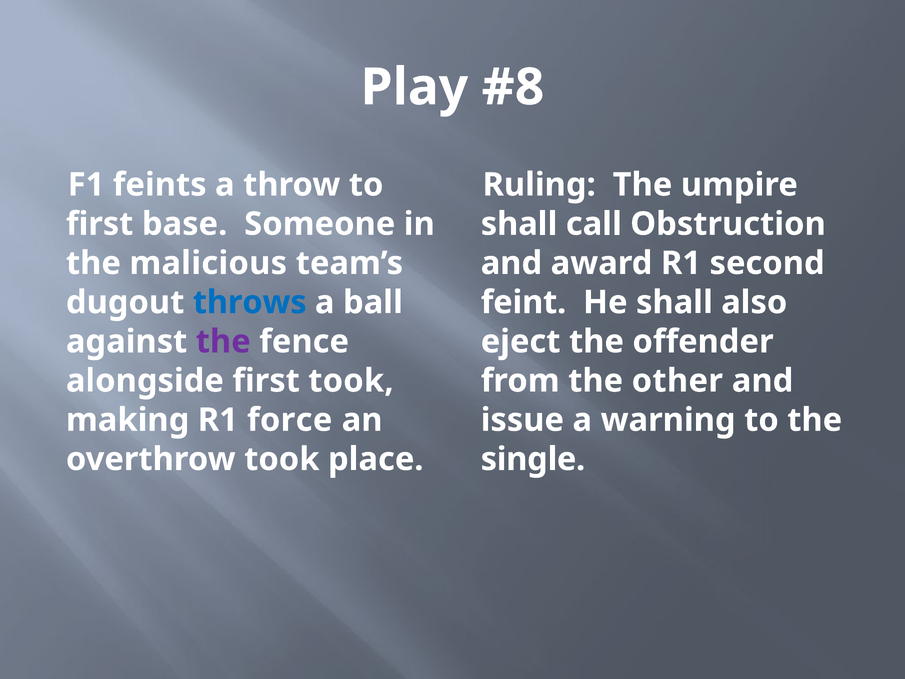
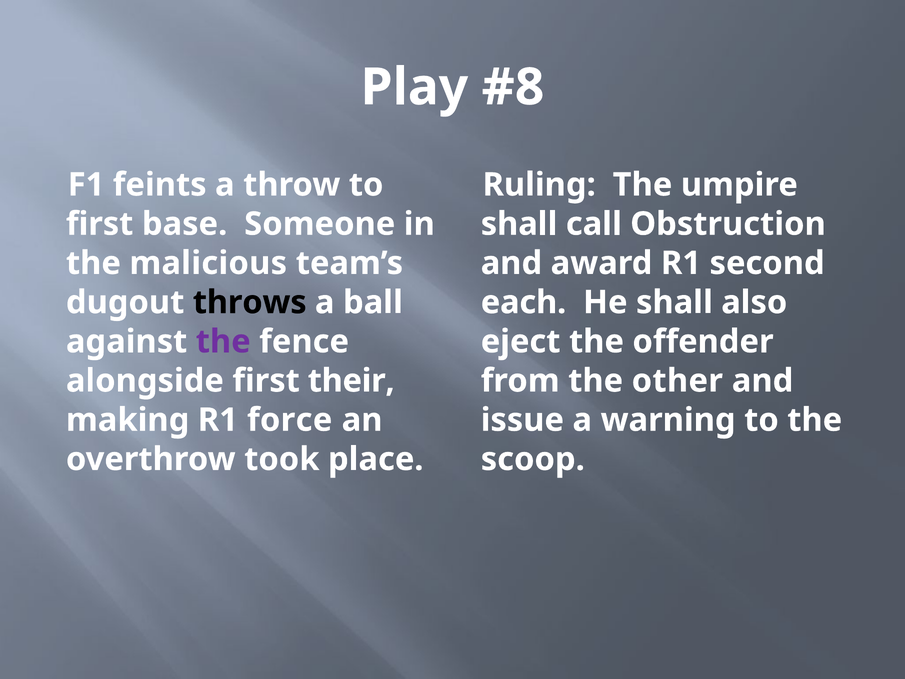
throws colour: blue -> black (250, 302)
feint: feint -> each (524, 302)
first took: took -> their (351, 381)
single: single -> scoop (533, 459)
